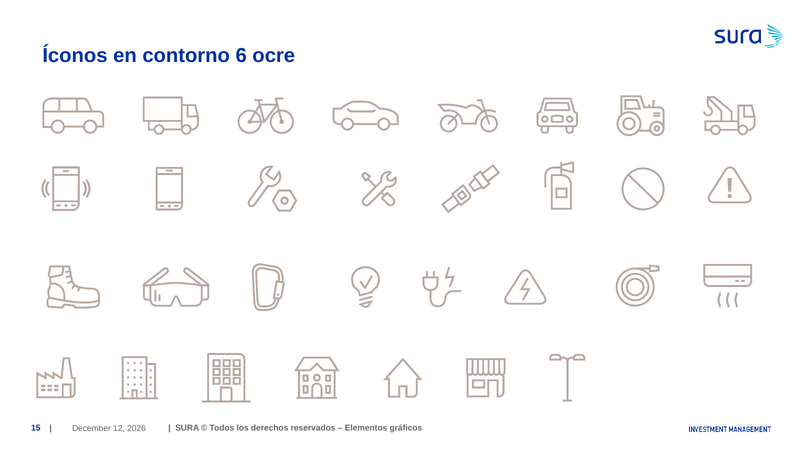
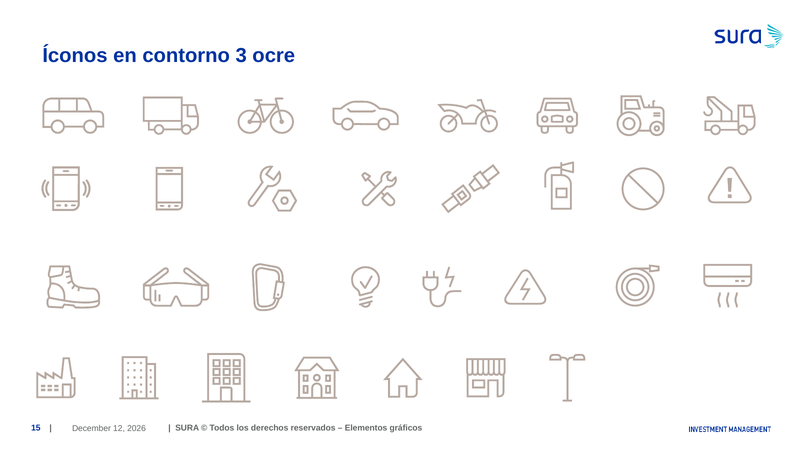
6: 6 -> 3 (241, 55)
